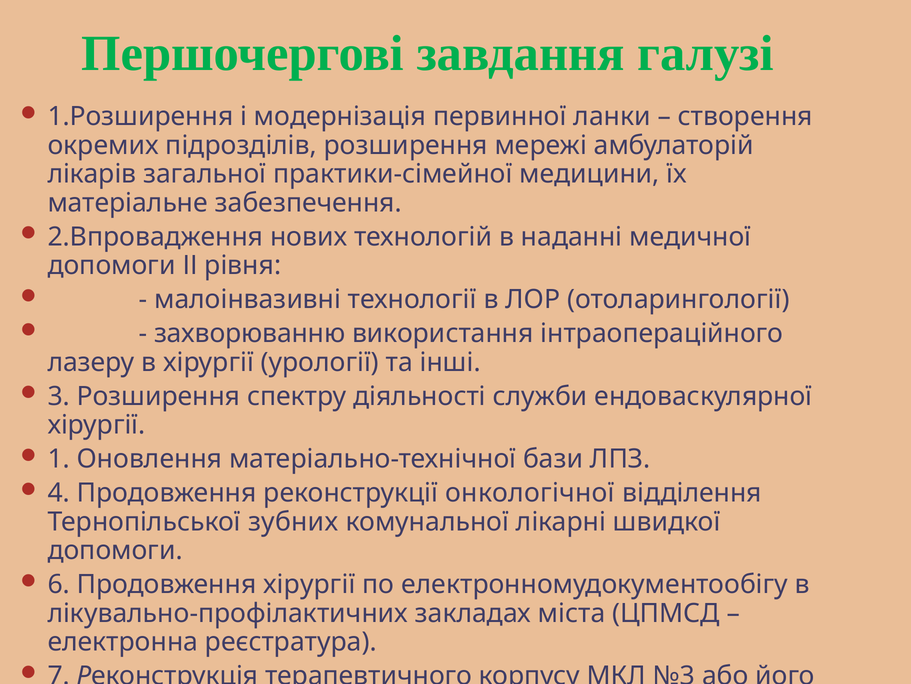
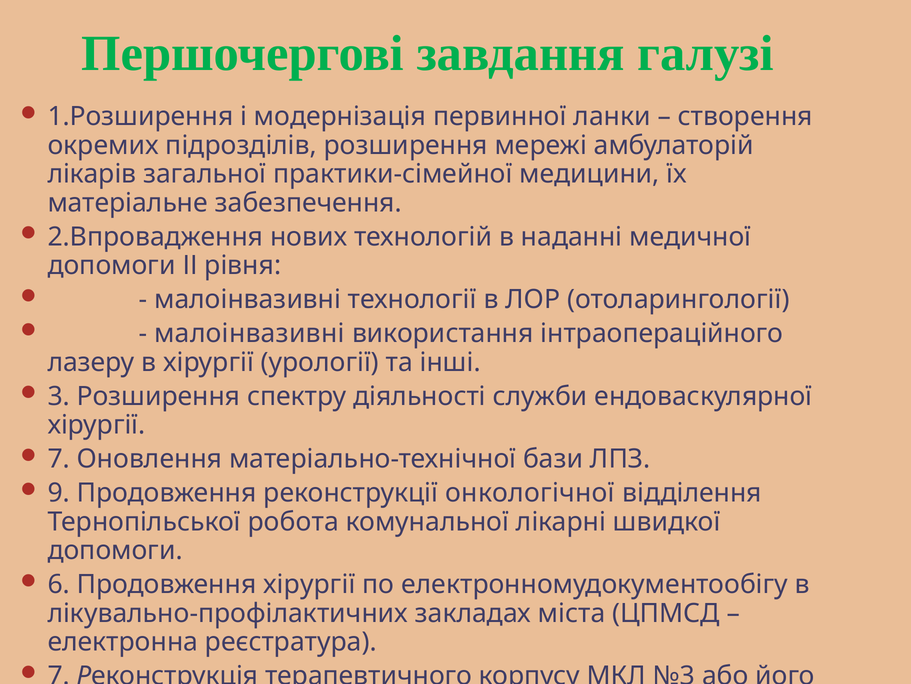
захворюванню: захворюванню -> малоінвазивні (249, 333)
1: 1 -> 7 (59, 459)
4: 4 -> 9 (59, 493)
зубних: зубних -> робота (293, 521)
